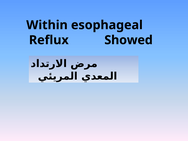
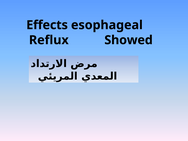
Within: Within -> Effects (47, 25)
